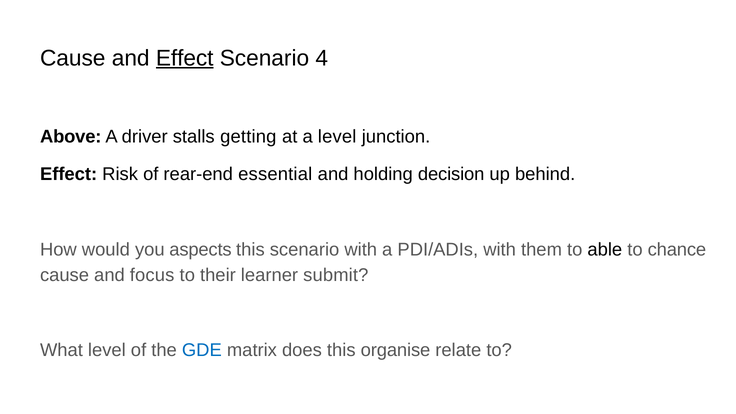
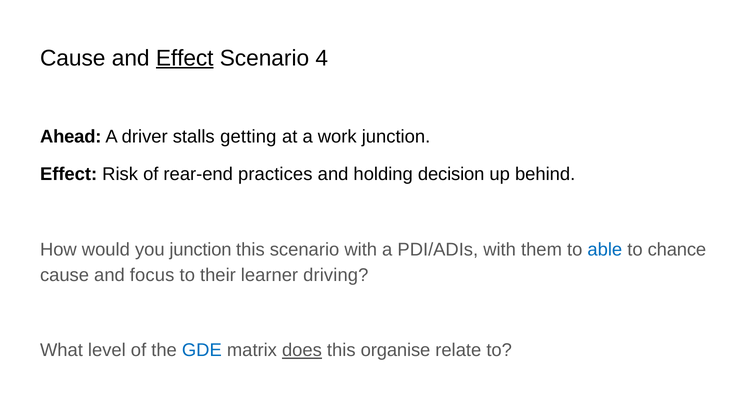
Above: Above -> Ahead (71, 137)
a level: level -> work (337, 137)
essential: essential -> practices (275, 174)
you aspects: aspects -> junction (200, 250)
able colour: black -> blue (605, 250)
submit: submit -> driving (336, 275)
does underline: none -> present (302, 350)
